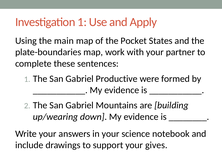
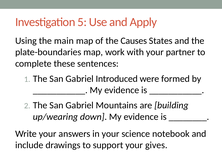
Investigation 1: 1 -> 5 (82, 22)
Pocket: Pocket -> Causes (134, 41)
Productive: Productive -> Introduced (117, 79)
